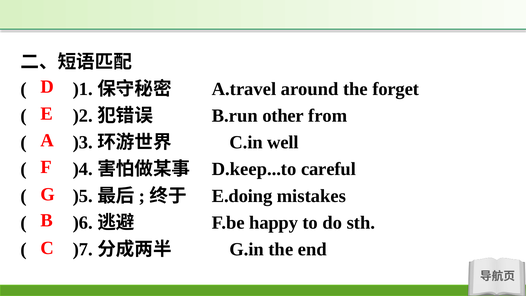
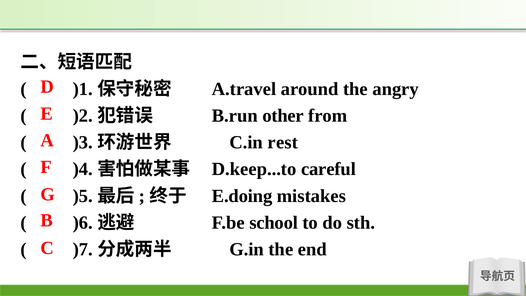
forget: forget -> angry (396, 89)
well: well -> rest (283, 142)
happy: happy -> school (274, 222)
